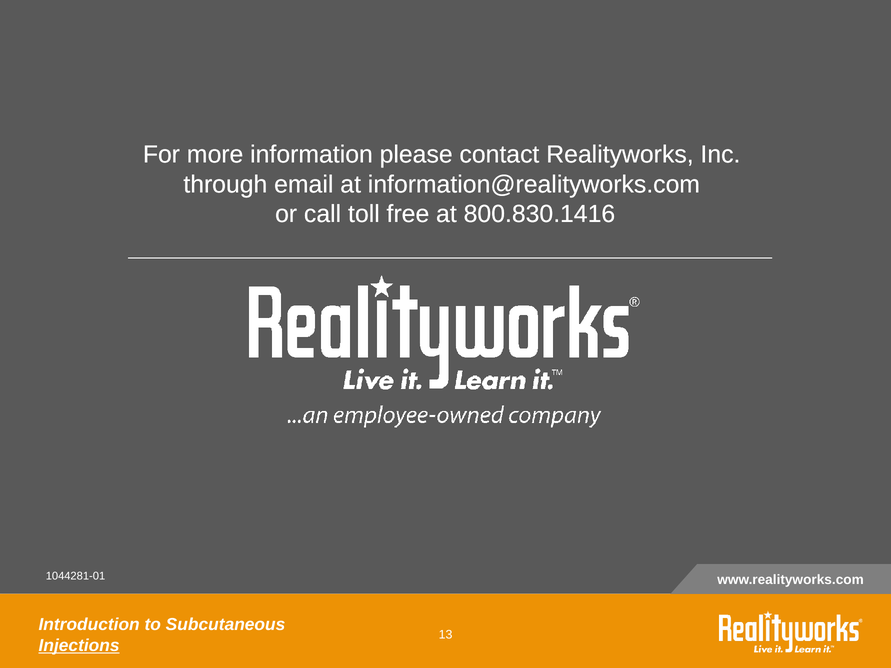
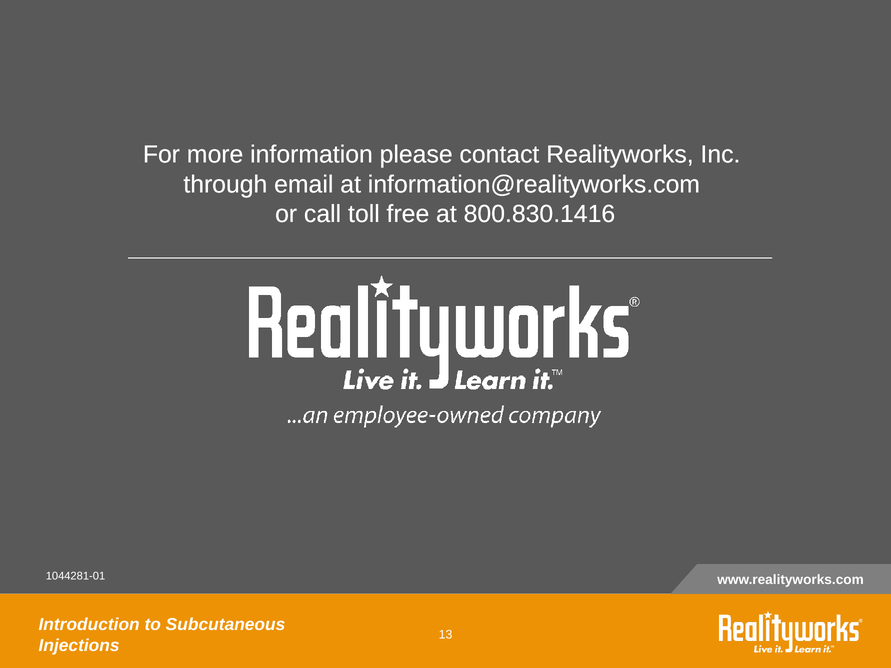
Injections underline: present -> none (79, 646)
